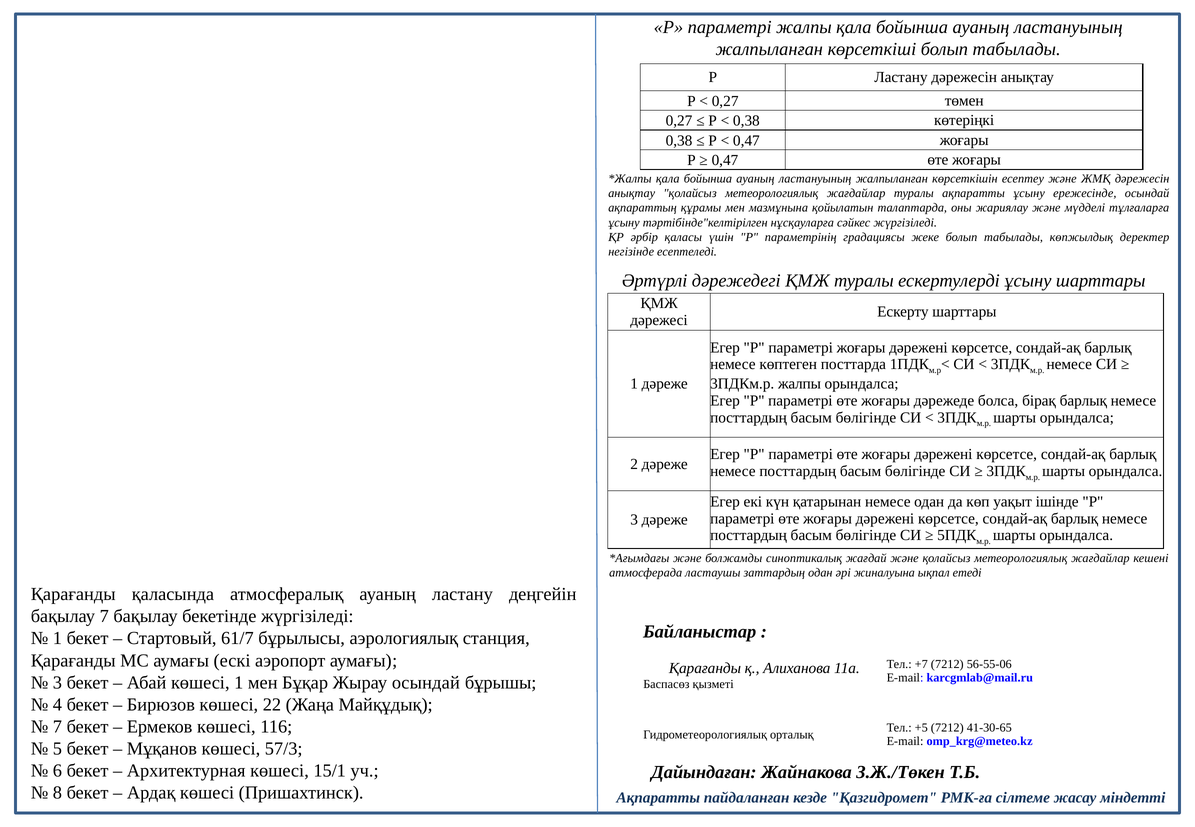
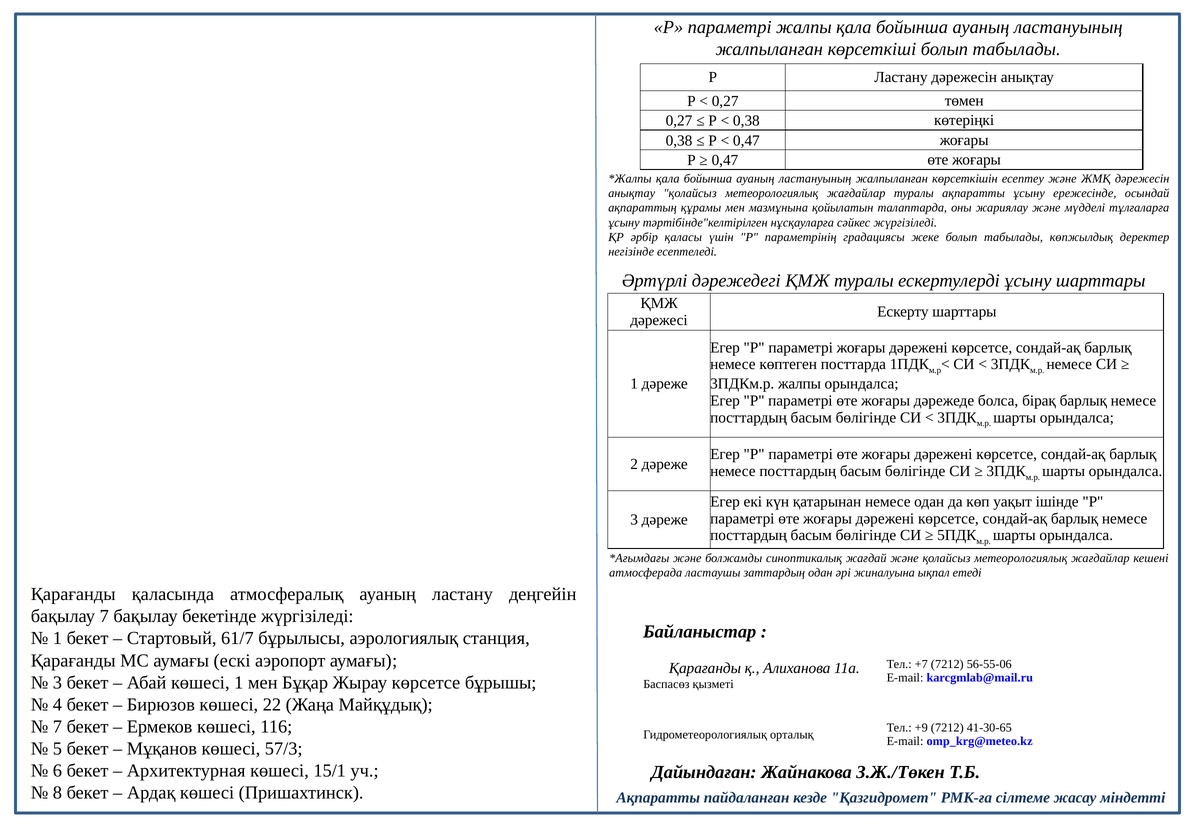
Жырау осындай: осындай -> көрсетсе (426, 683)
+5: +5 -> +9 (921, 728)
